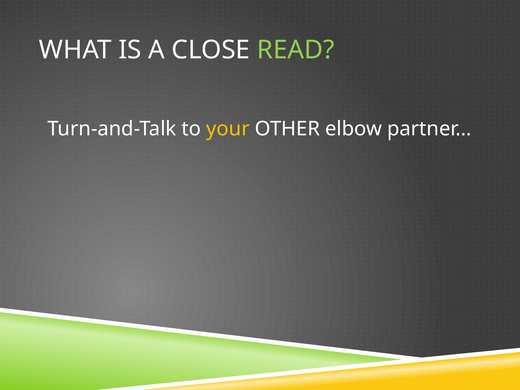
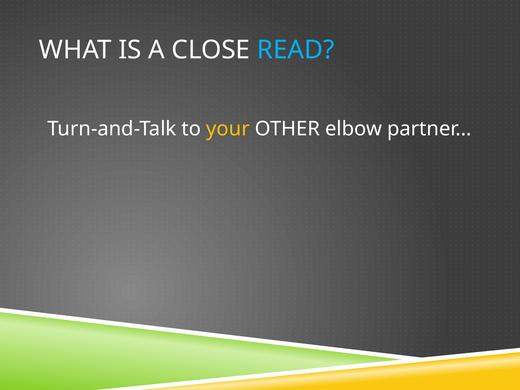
READ colour: light green -> light blue (296, 50)
